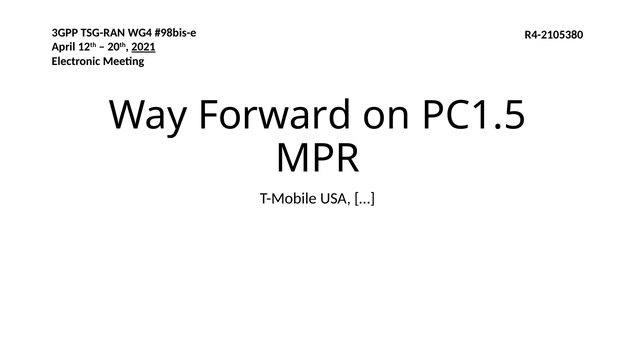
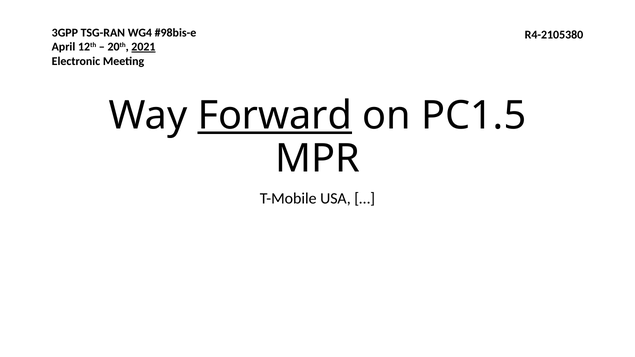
Forward underline: none -> present (275, 116)
